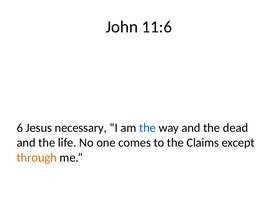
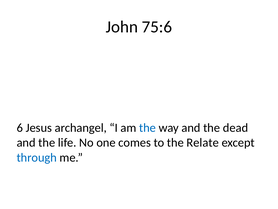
11:6: 11:6 -> 75:6 (157, 27)
necessary: necessary -> archangel (81, 128)
Claims: Claims -> Relate (203, 142)
through colour: orange -> blue (37, 157)
